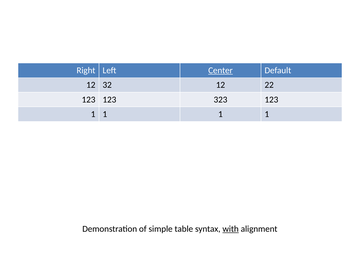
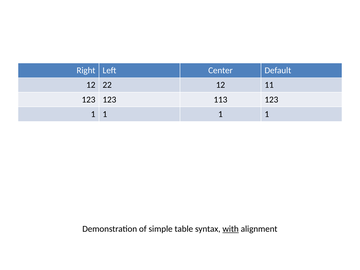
Center underline: present -> none (221, 70)
32: 32 -> 22 (107, 85)
22: 22 -> 11 (269, 85)
323: 323 -> 113 (220, 100)
